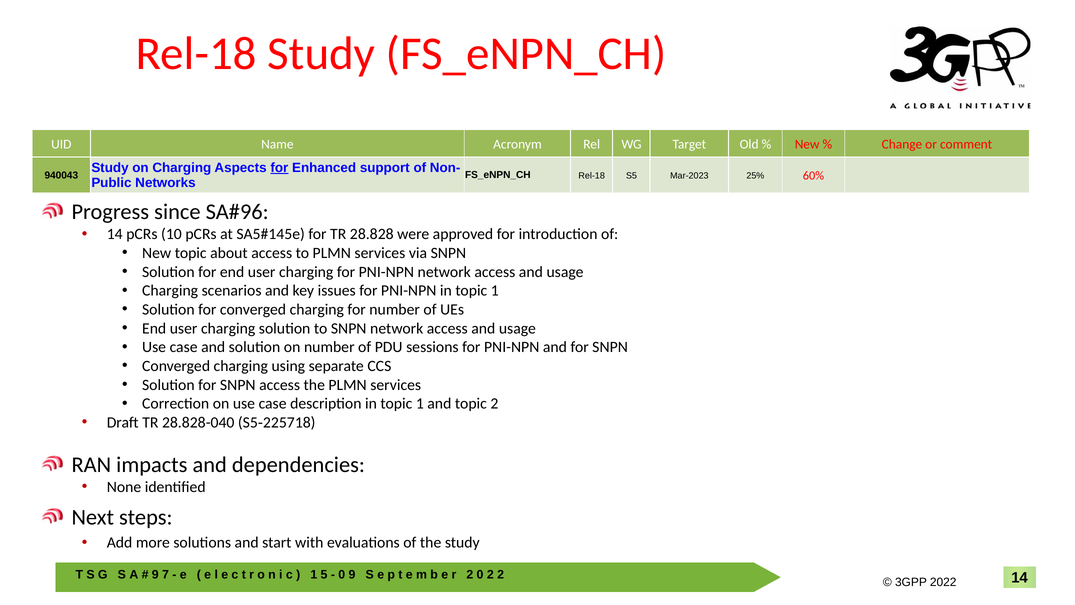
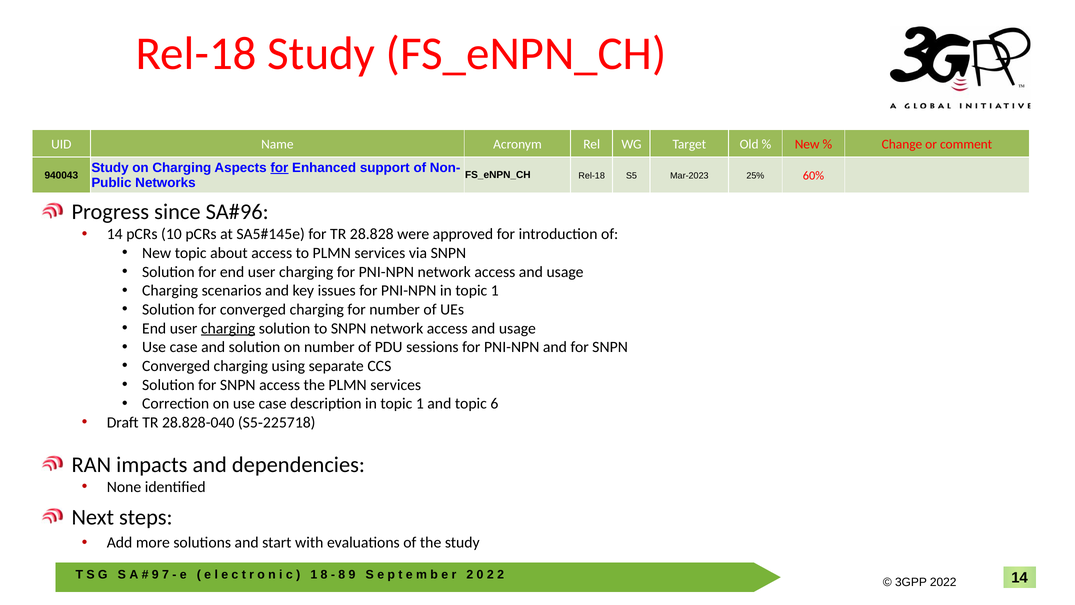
charging underline: none -> present (228, 328)
topic 2: 2 -> 6 (494, 404)
1 5: 5 -> 8 (324, 574)
0: 0 -> 8 (342, 574)
